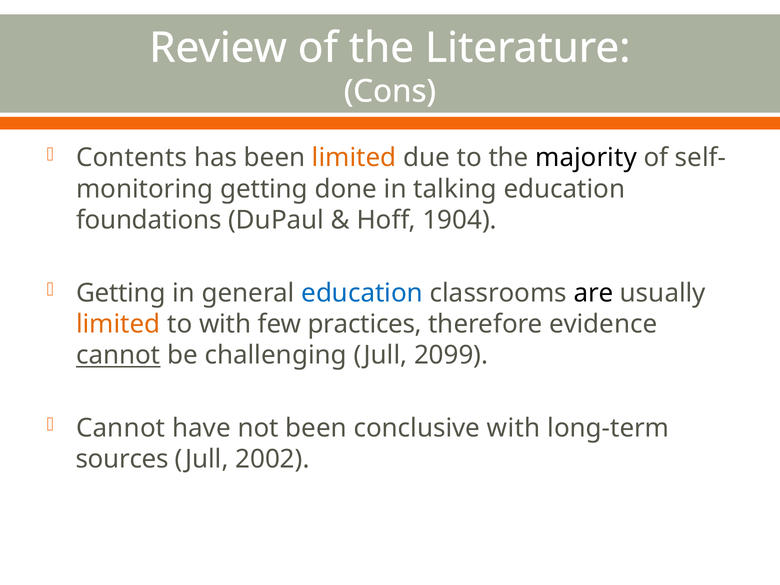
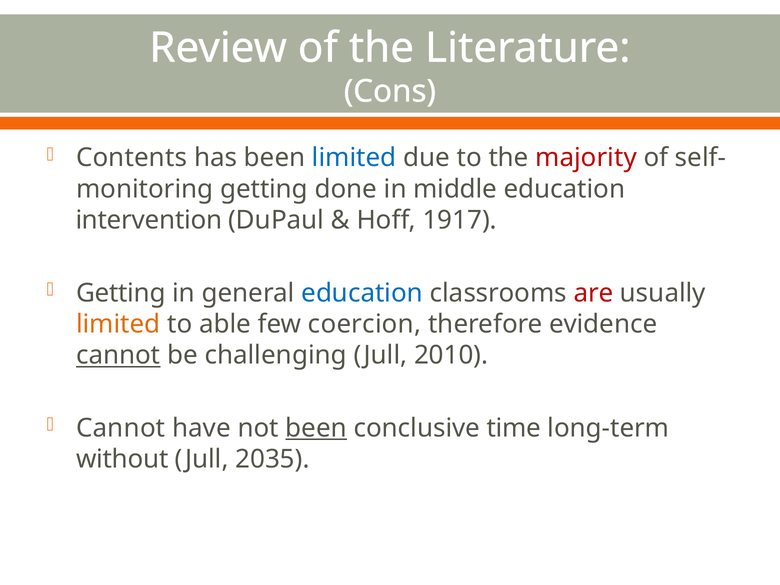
limited colour: orange -> blue (354, 158)
majority colour: black -> red (586, 158)
talking: talking -> middle (455, 189)
foundations: foundations -> intervention (149, 220)
1904: 1904 -> 1917 (460, 220)
are colour: black -> red (593, 293)
to with: with -> able (225, 324)
practices: practices -> coercion (365, 324)
2099: 2099 -> 2010 (451, 355)
been underline: none -> present (316, 428)
conclusive with: with -> time (514, 428)
sources: sources -> without (122, 459)
2002: 2002 -> 2035 (272, 459)
